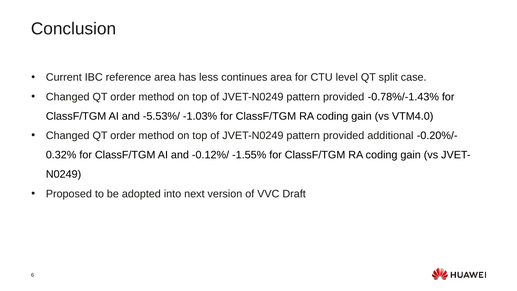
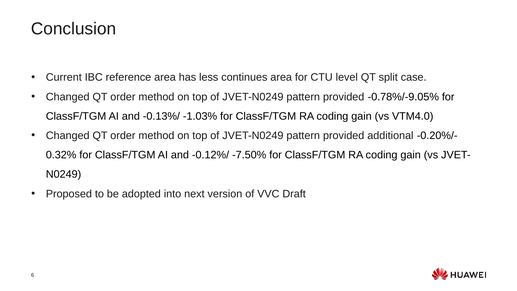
-0.78%/-1.43%: -0.78%/-1.43% -> -0.78%/-9.05% (403, 97)
-5.53%/: -5.53%/ -> -0.13%/ (161, 116)
-1.55%: -1.55% -> -7.50% (249, 155)
